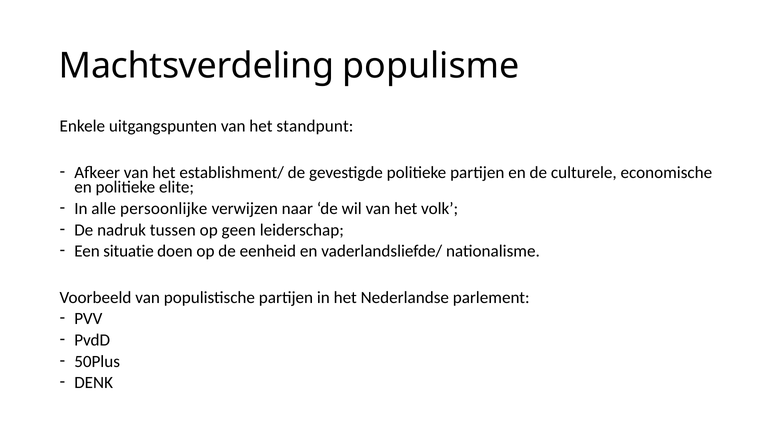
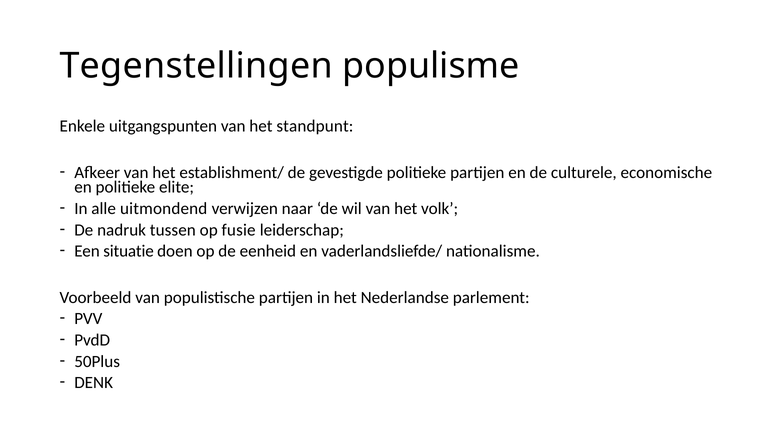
Machtsverdeling: Machtsverdeling -> Tegenstellingen (196, 66)
persoonlijke: persoonlijke -> uitmondend (164, 209)
geen: geen -> fusie (239, 230)
